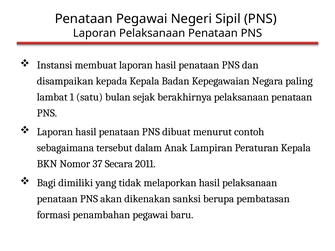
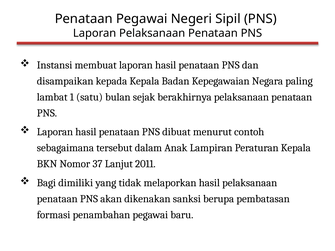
Secara: Secara -> Lanjut (119, 164)
